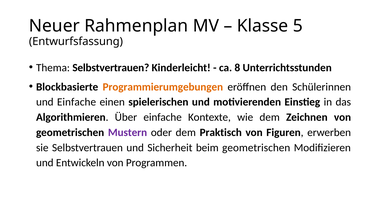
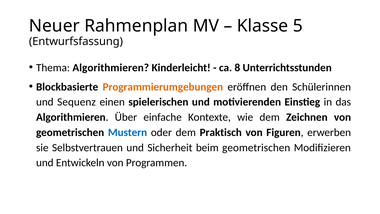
Thema Selbstvertrauen: Selbstvertrauen -> Algorithmieren (111, 68)
und Einfache: Einfache -> Sequenz (76, 102)
Mustern colour: purple -> blue (128, 132)
